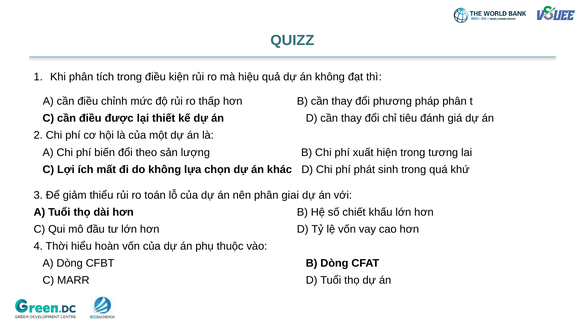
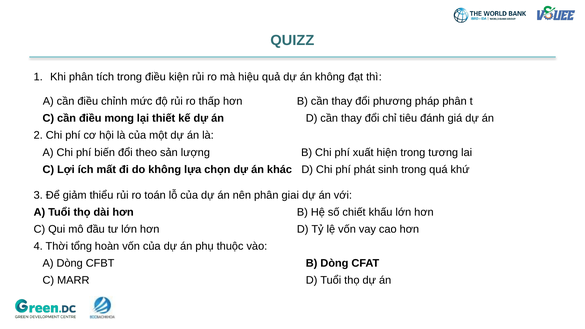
được: được -> mong (119, 118)
hiểu: hiểu -> tổng (81, 246)
